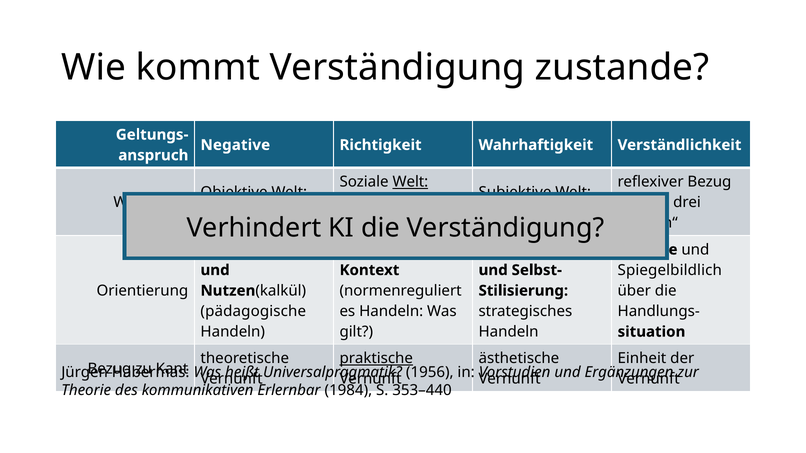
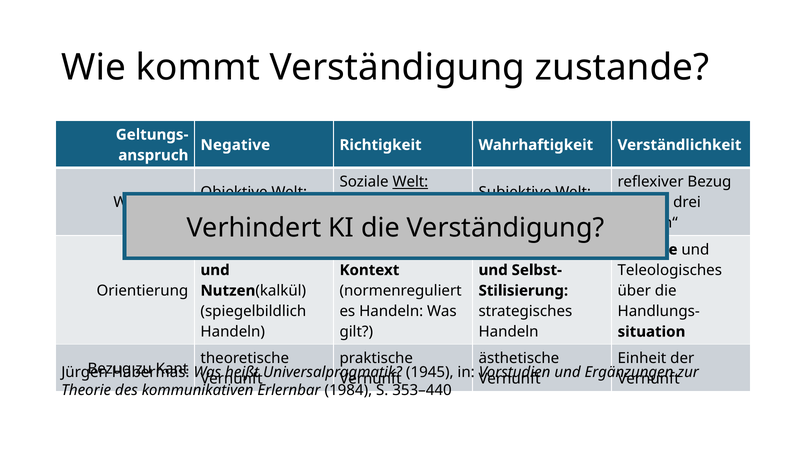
Spiegelbildlich: Spiegelbildlich -> Teleologisches (670, 270)
pädagogische: pädagogische -> spiegelbildlich (253, 311)
praktische underline: present -> none (376, 359)
1956: 1956 -> 1945 (430, 372)
